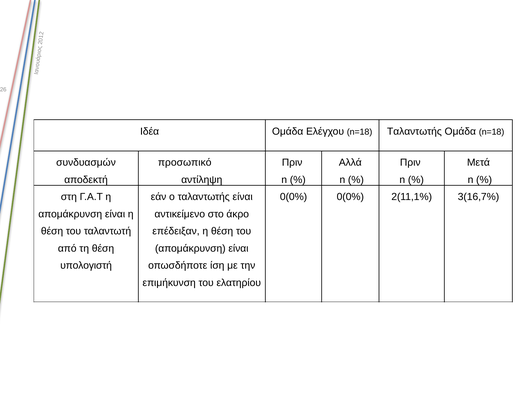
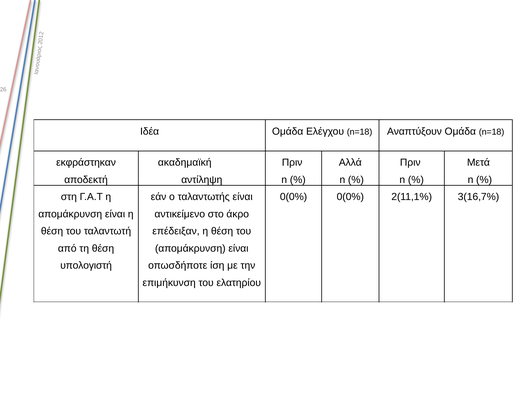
n=18 Ταλαντωτής: Ταλαντωτής -> Αναπτύξουν (414, 131)
συνδυασμών: συνδυασμών -> εκφράστηκαν (86, 163)
προσωπικό: προσωπικό -> ακαδημαϊκή (185, 163)
